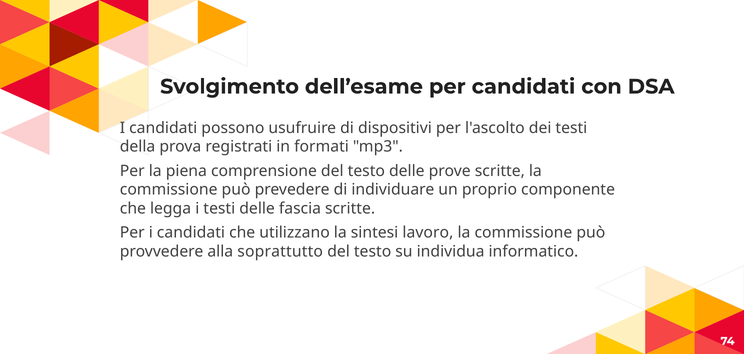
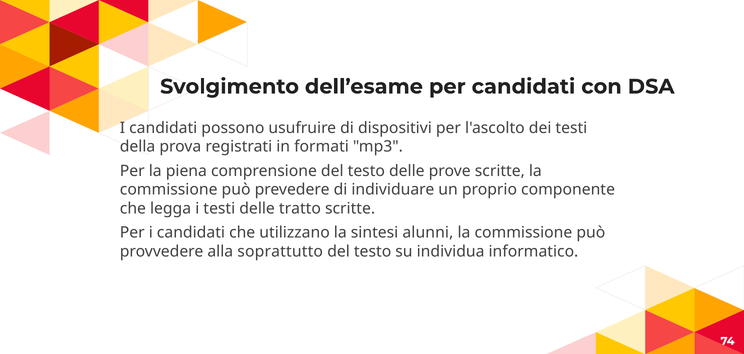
fascia: fascia -> tratto (300, 209)
lavoro: lavoro -> alunni (428, 233)
